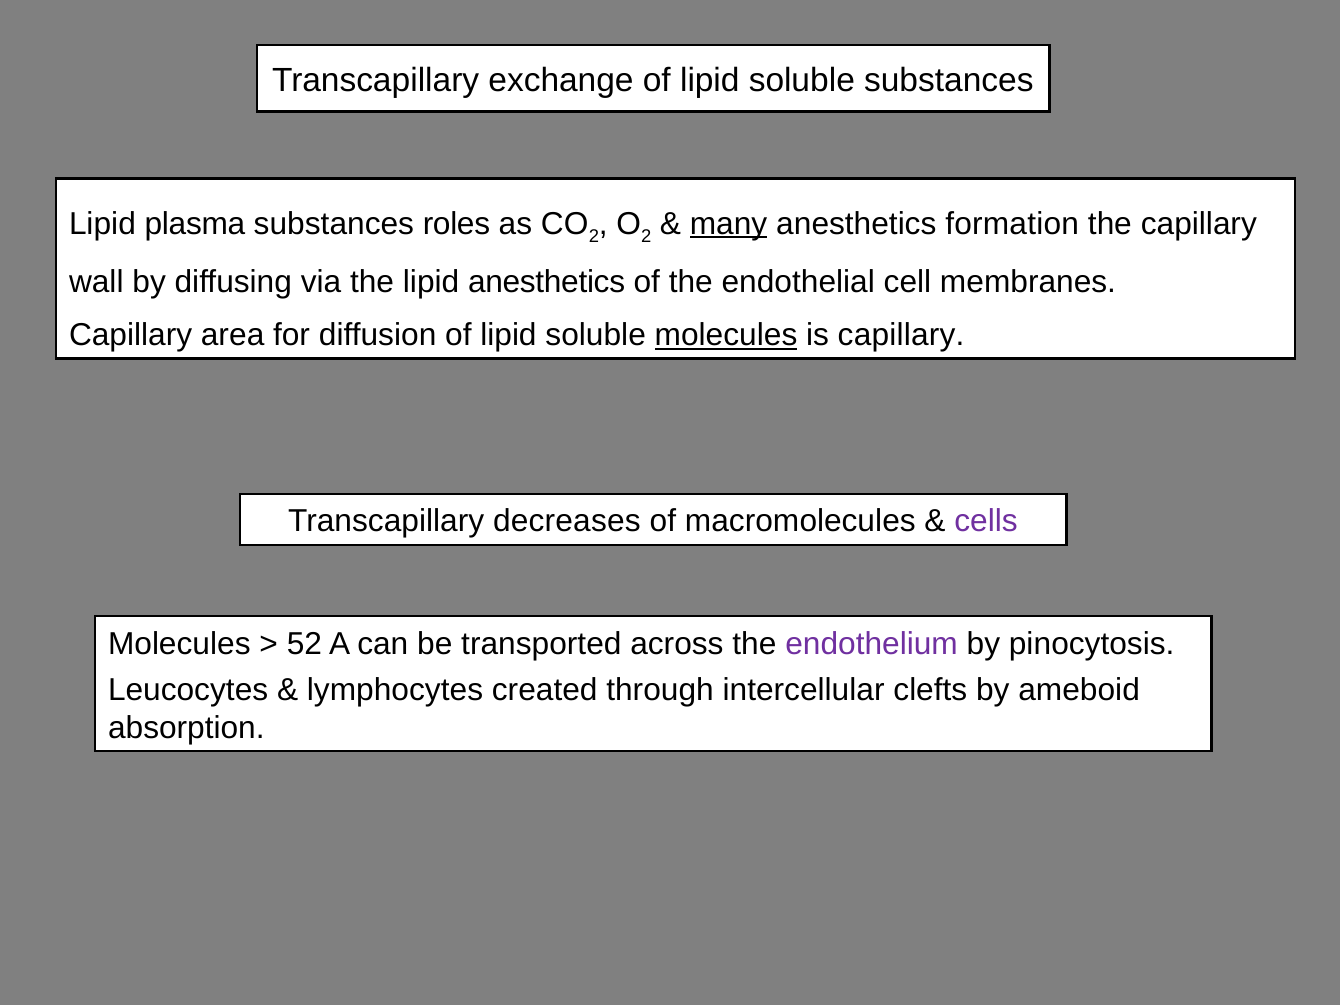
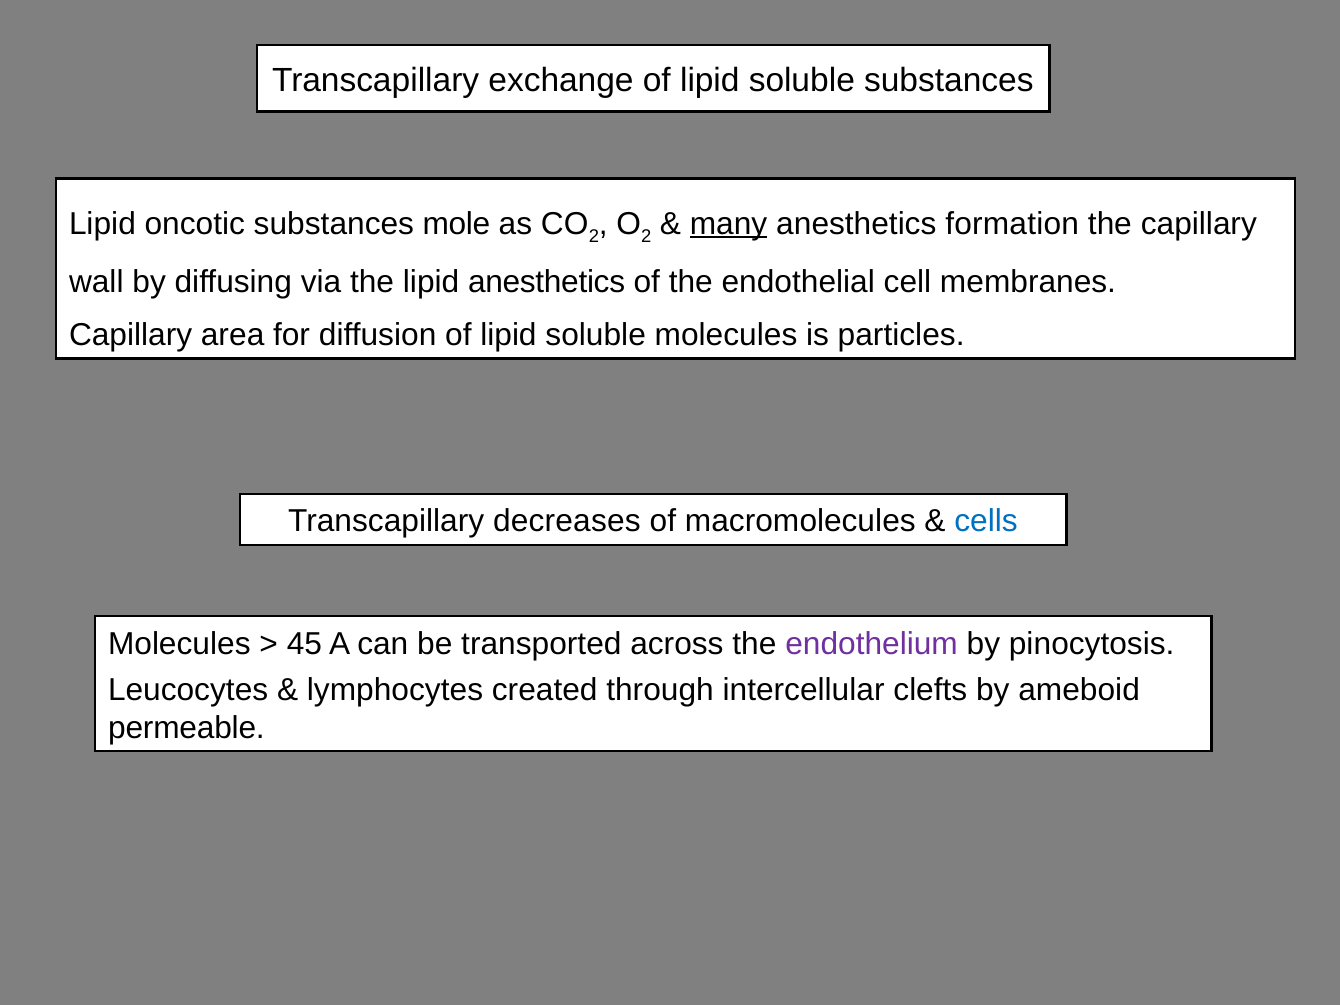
plasma: plasma -> oncotic (195, 224)
roles: roles -> mole (456, 224)
molecules underline: present -> none (726, 335)
is capillary: capillary -> particles (901, 335)
cells colour: purple -> blue (986, 522)
52: 52 -> 45 (304, 644)
absorption: absorption -> permeable (186, 728)
